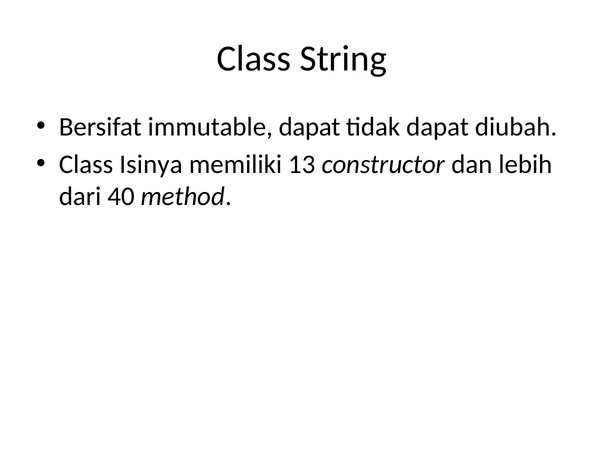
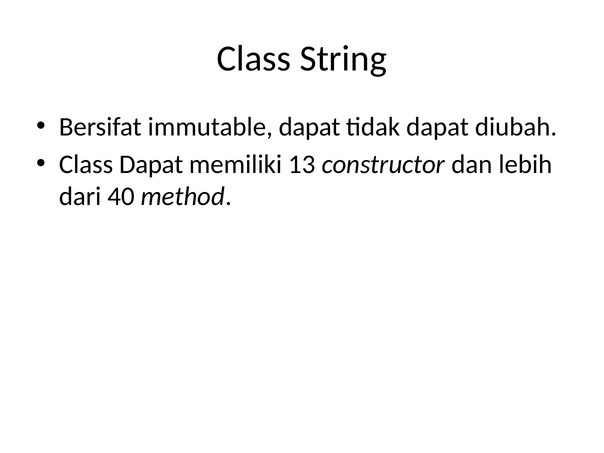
Class Isinya: Isinya -> Dapat (151, 164)
